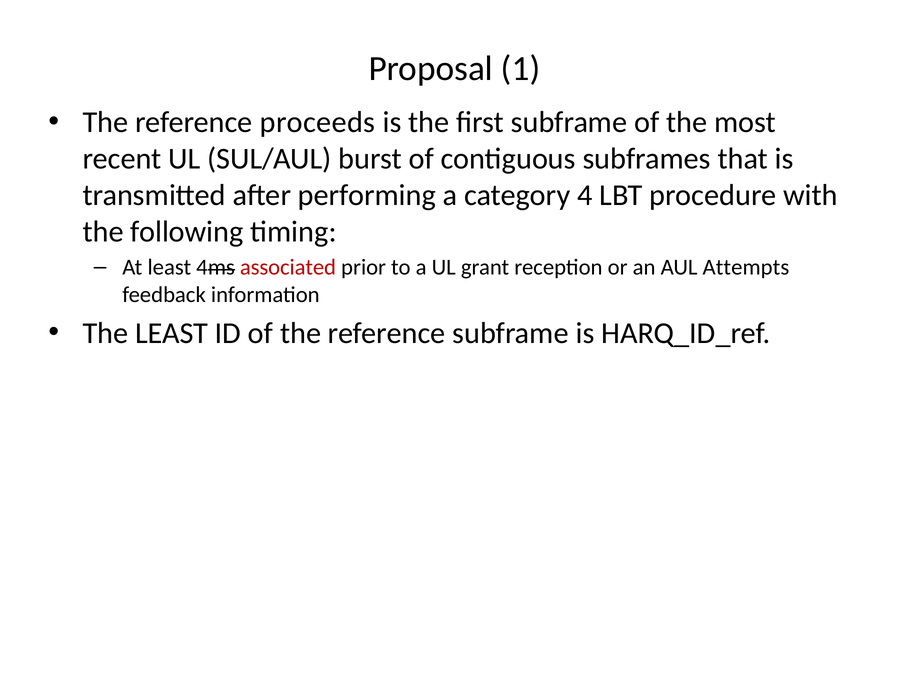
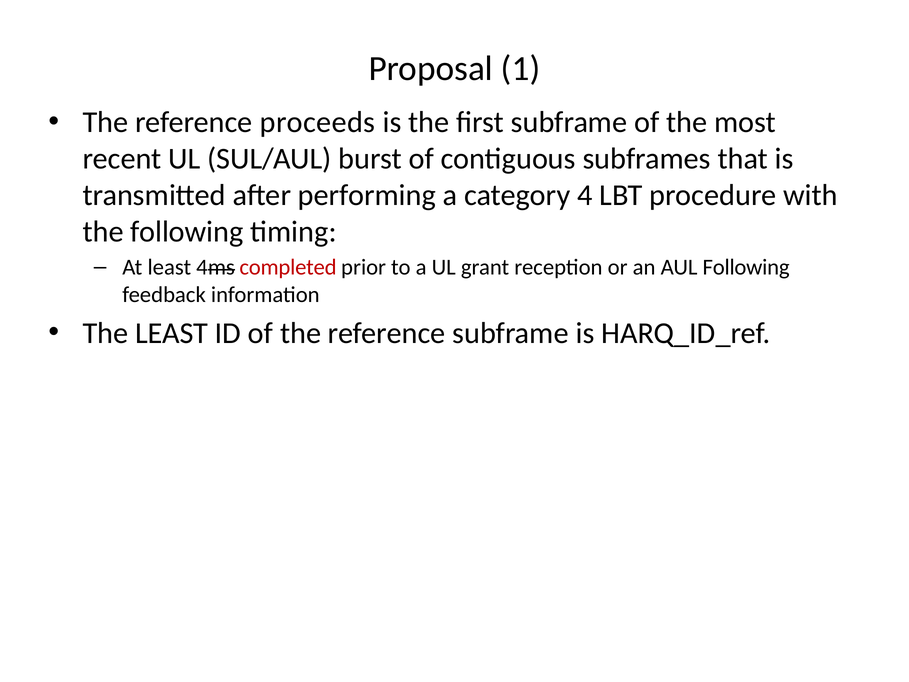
associated: associated -> completed (288, 267)
AUL Attempts: Attempts -> Following (746, 267)
